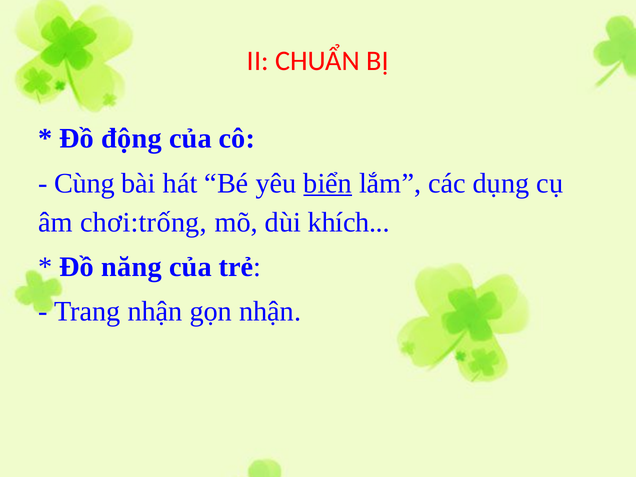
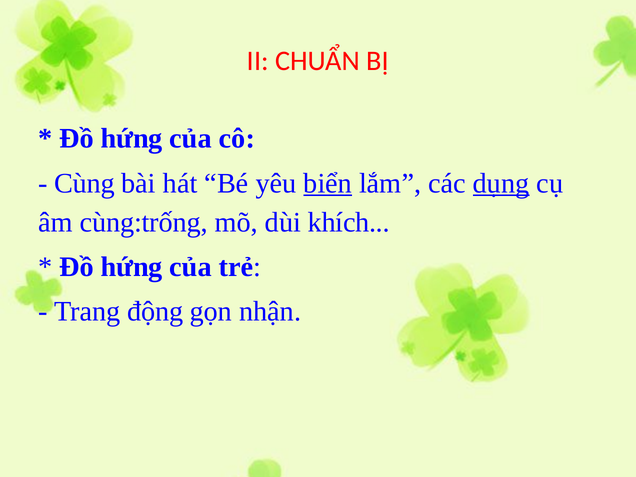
động: động -> hứng (132, 139)
dụng underline: none -> present (501, 183)
chơi:trống: chơi:trống -> cùng:trống (144, 222)
năng: năng -> hứng (132, 267)
Trang nhận: nhận -> động (155, 312)
